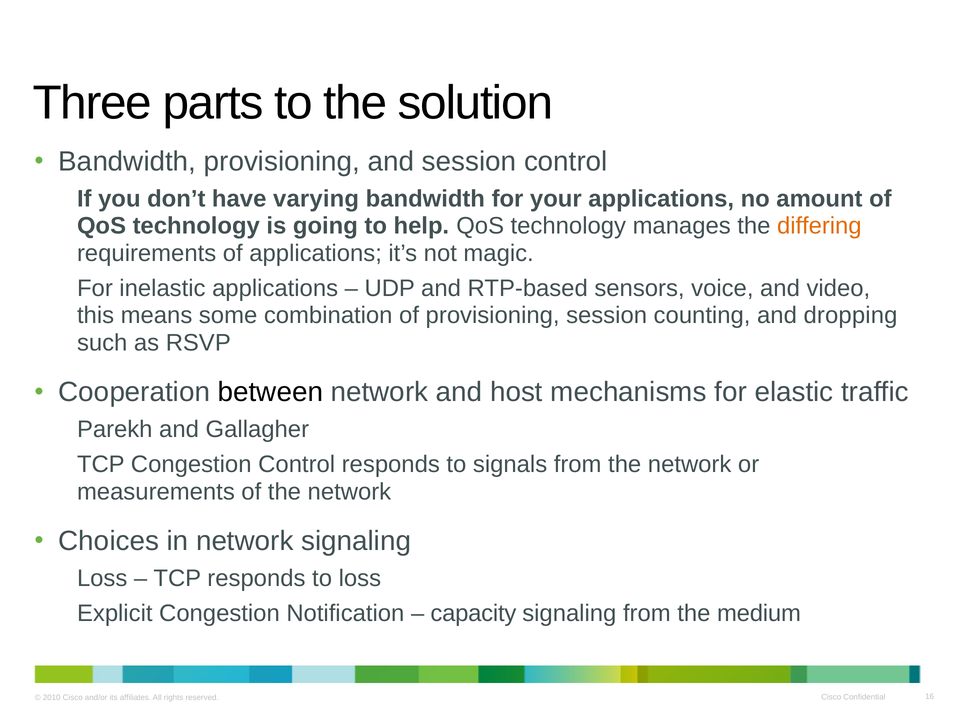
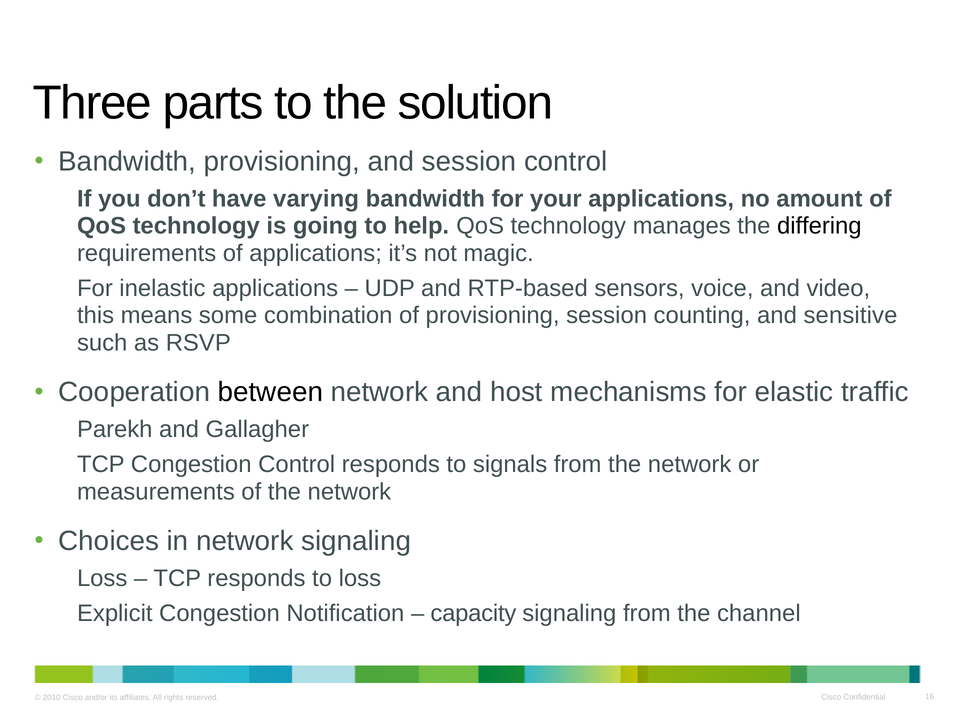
differing colour: orange -> black (819, 226)
dropping: dropping -> sensitive (850, 316)
medium: medium -> channel (759, 614)
